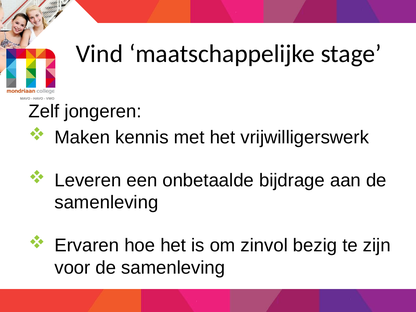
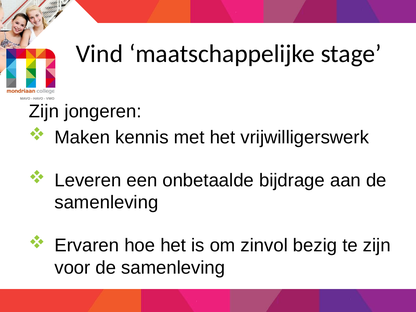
Zelf: Zelf -> Zijn (44, 111)
